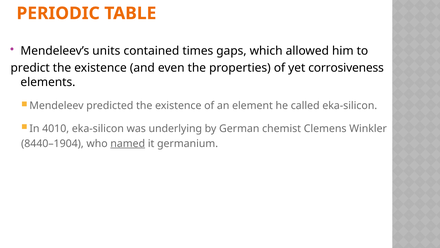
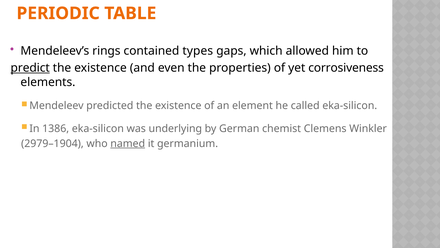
units: units -> rings (106, 51)
times: times -> types (198, 51)
predict underline: none -> present (30, 68)
4010: 4010 -> 1386 (56, 128)
8440–1904: 8440–1904 -> 2979–1904 (52, 143)
